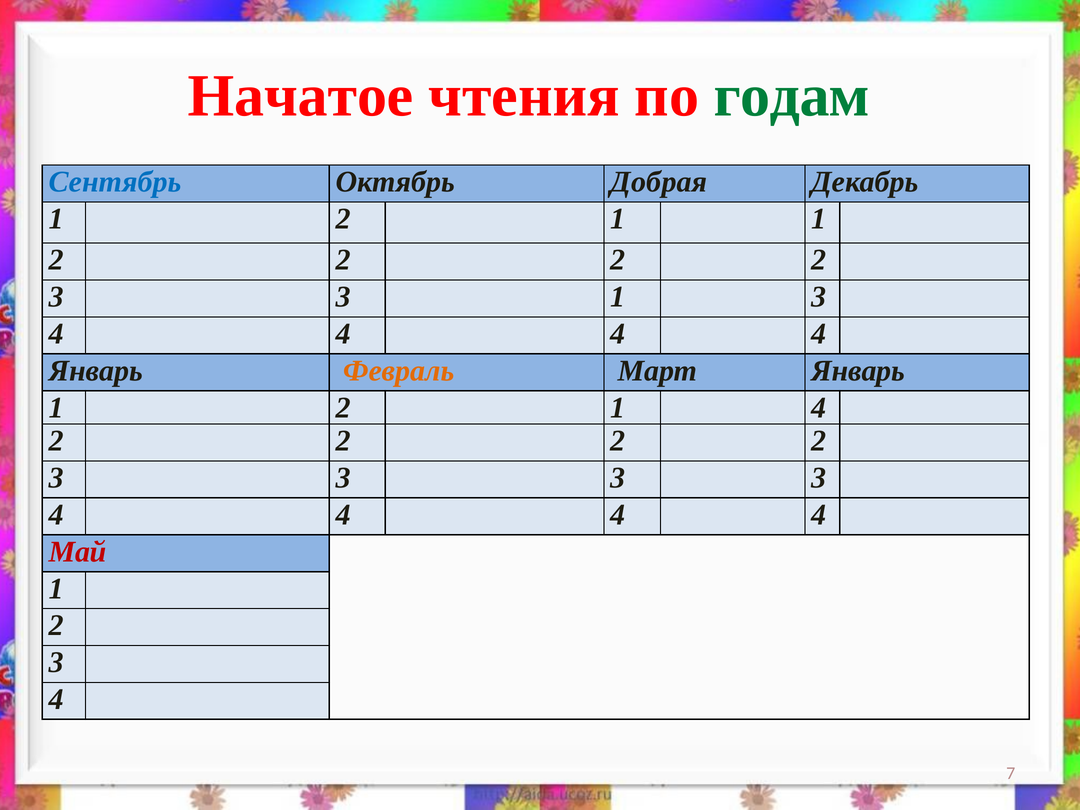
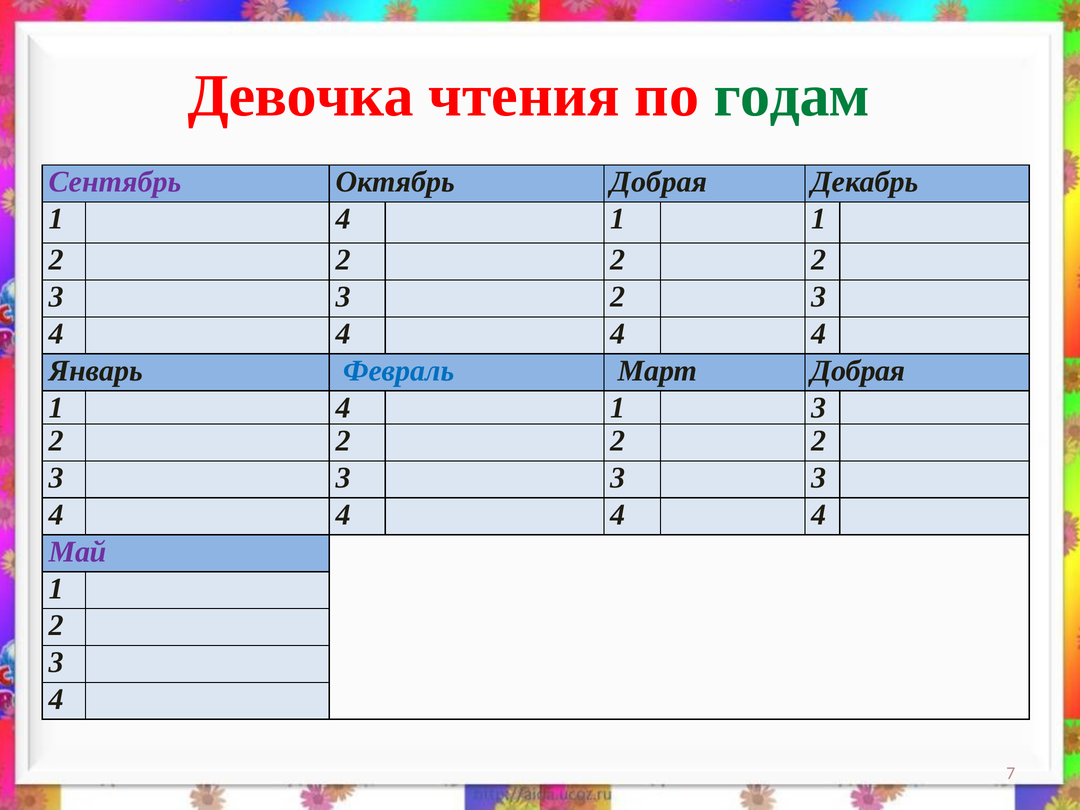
Начатое: Начатое -> Девочка (301, 96)
Сентябрь colour: blue -> purple (115, 182)
2: 2 -> 4 (343, 219)
3 3 1: 1 -> 2 (618, 297)
Февраль colour: orange -> blue (399, 371)
Март Январь: Январь -> Добрая (858, 371)
2: 2 -> 4 (343, 408)
1 4: 4 -> 3 (819, 408)
Май colour: red -> purple (78, 552)
